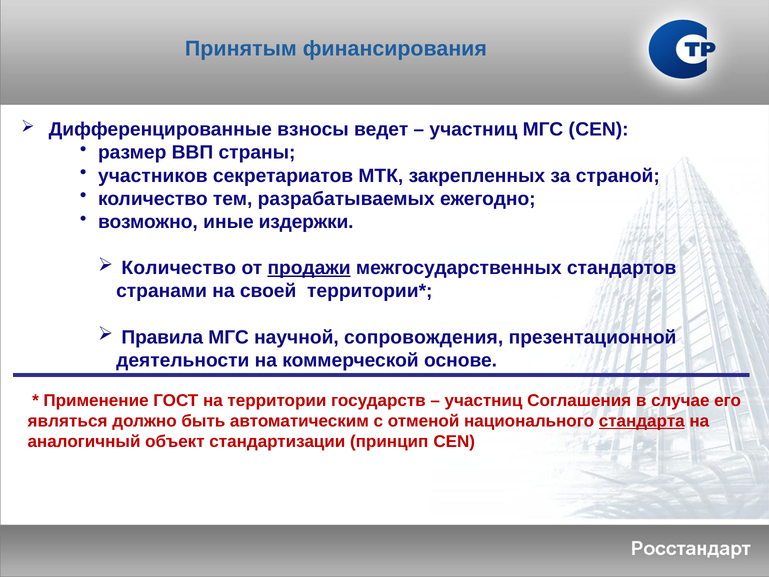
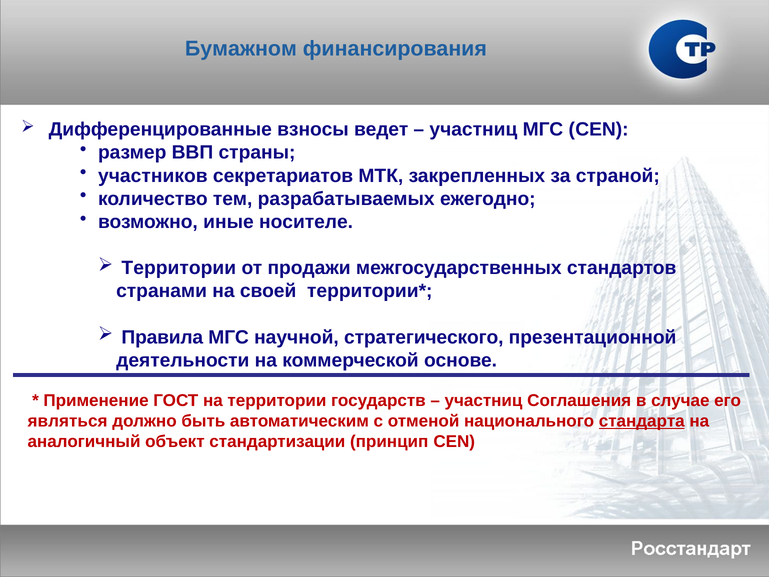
Принятым: Принятым -> Бумажном (241, 49)
издержки: издержки -> носителе (306, 222)
Количество: Количество -> Территории (179, 268)
продажи underline: present -> none (309, 268)
сопровождения: сопровождения -> стратегического (424, 337)
